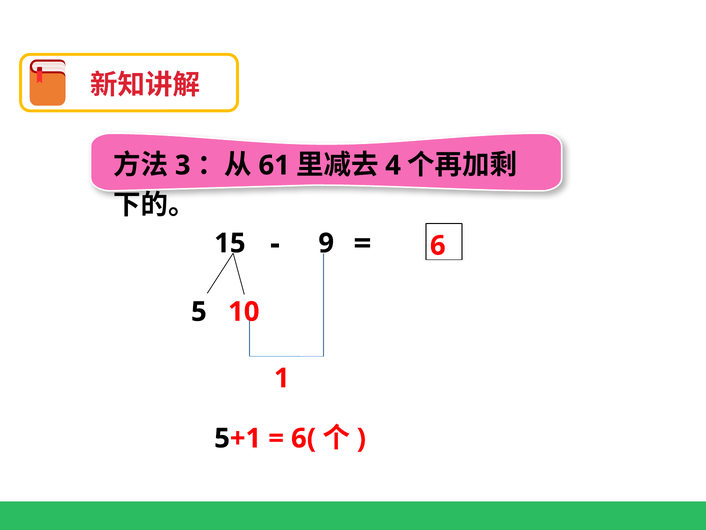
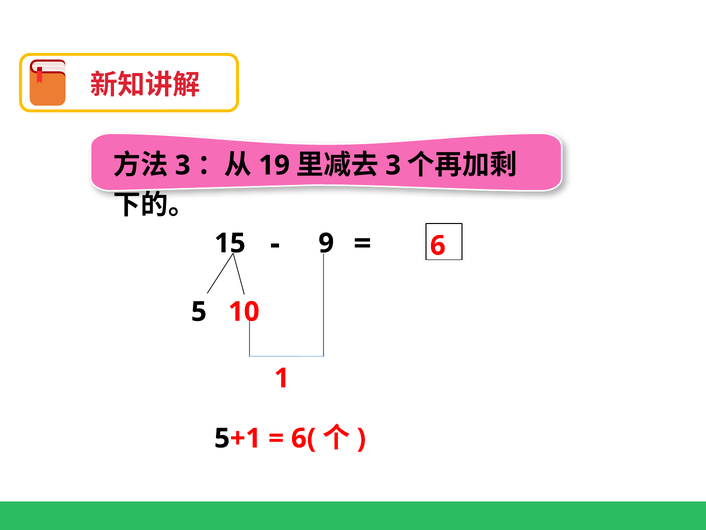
61: 61 -> 19 (274, 165)
4: 4 -> 3 (393, 165)
